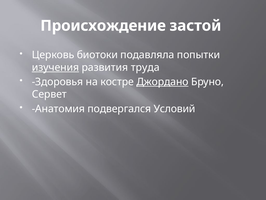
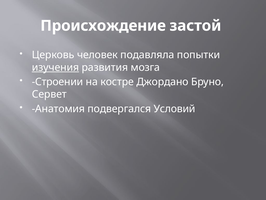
биотоки: биотоки -> человек (97, 55)
труда: труда -> мозга (145, 67)
Здоровья: Здоровья -> Строении (58, 82)
Джордано underline: present -> none (162, 82)
